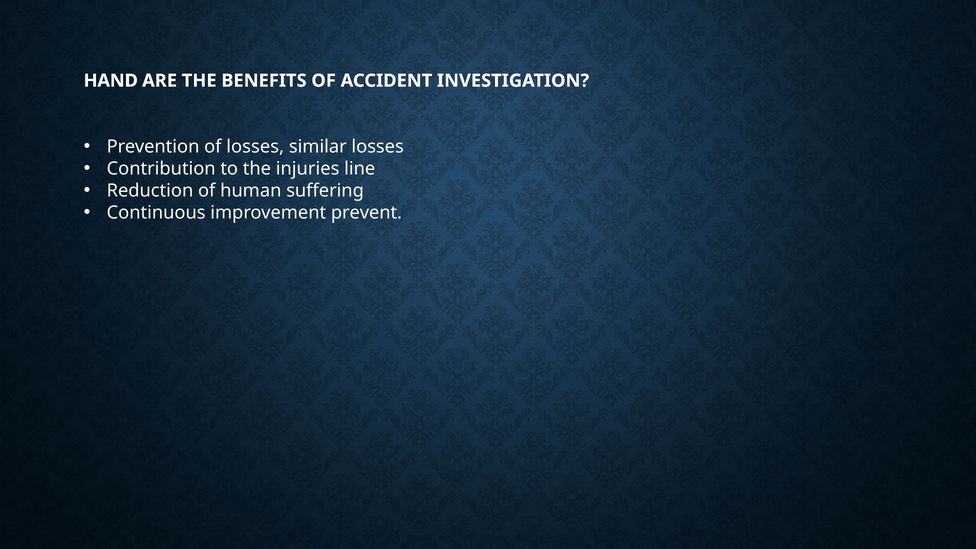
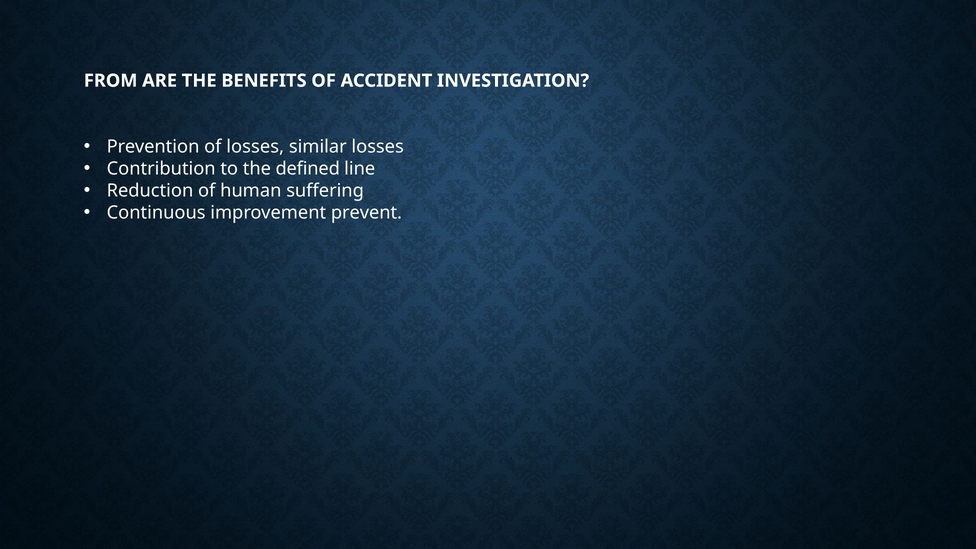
HAND: HAND -> FROM (111, 81)
injuries: injuries -> defined (308, 169)
